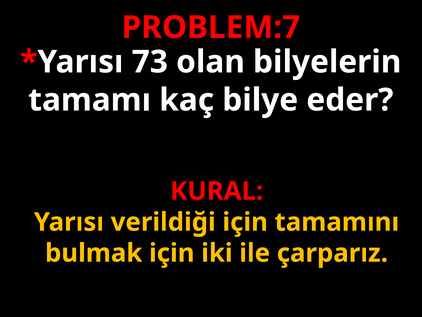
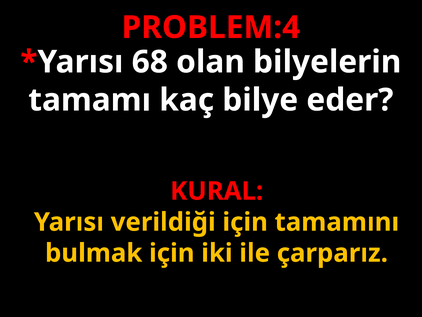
PROBLEM:7: PROBLEM:7 -> PROBLEM:4 (211, 27)
73: 73 -> 68 (150, 62)
